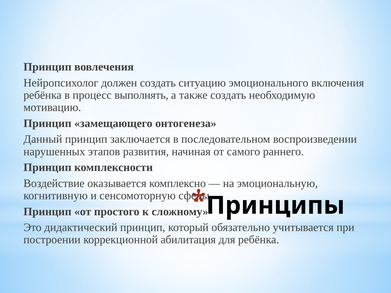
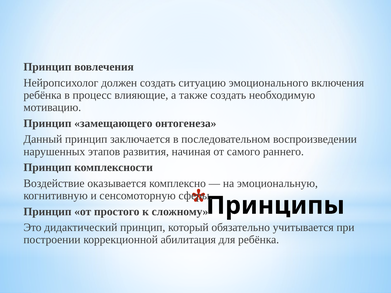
выполнять: выполнять -> влияющие (141, 95)
